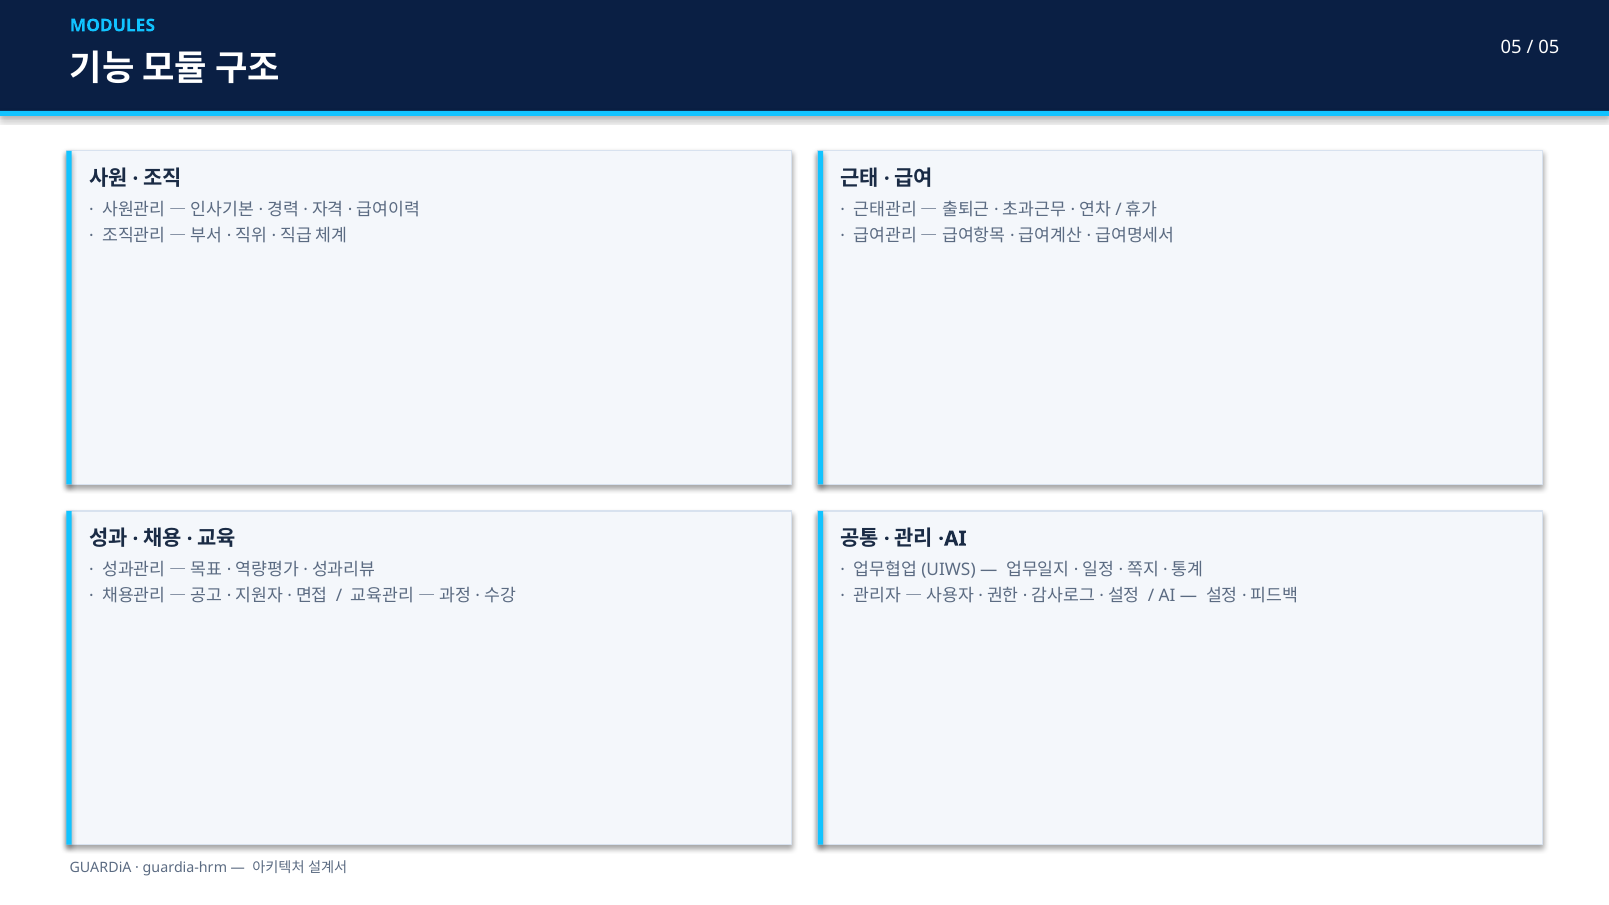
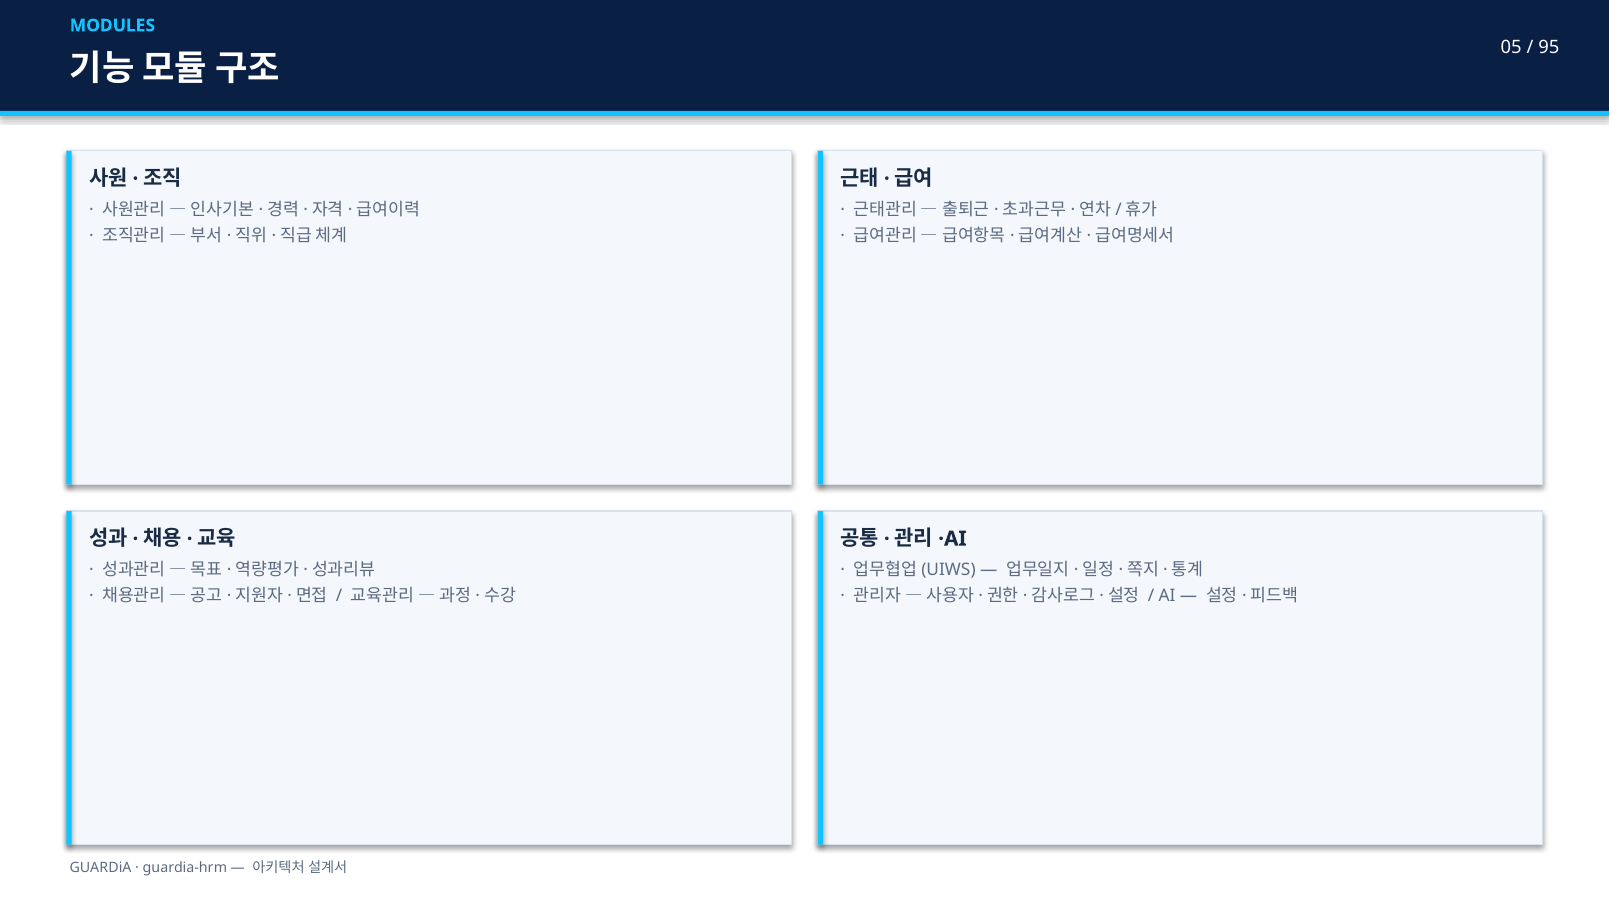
05: 05 -> 95 (1549, 48)
